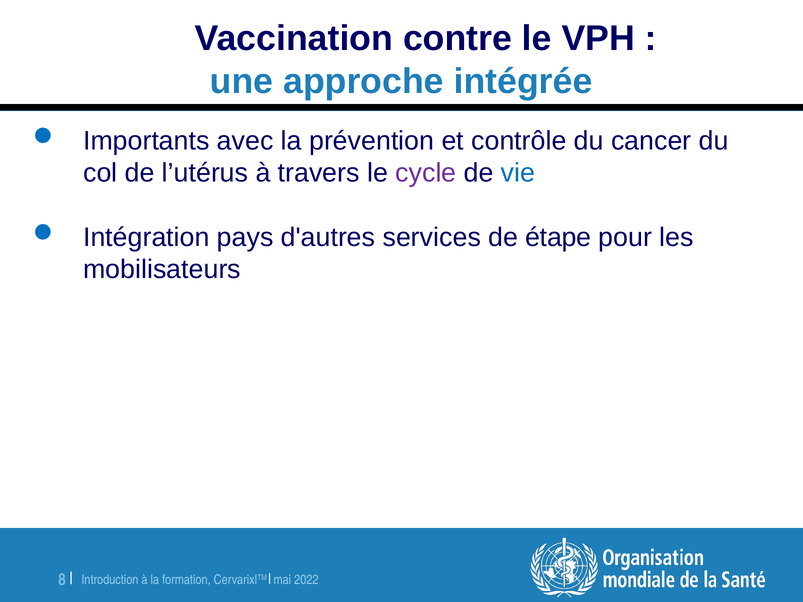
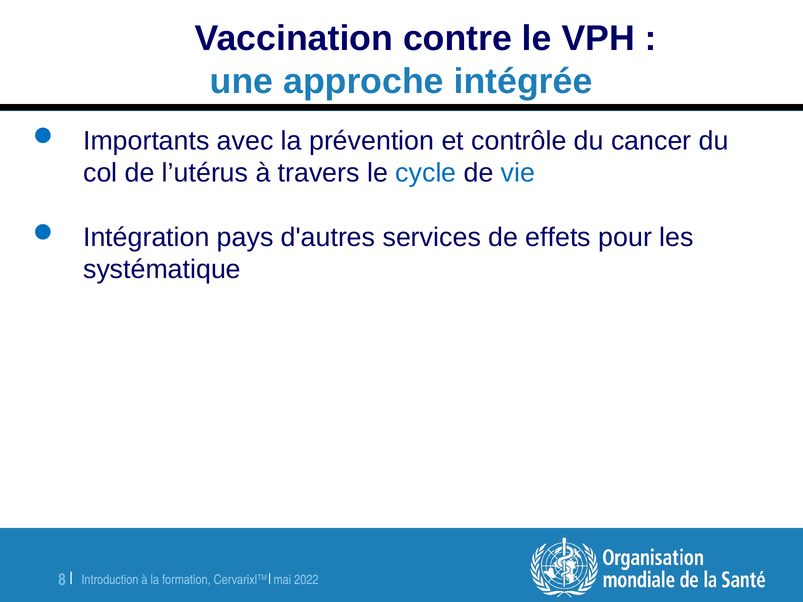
cycle colour: purple -> blue (426, 173)
étape: étape -> effets (558, 237)
mobilisateurs: mobilisateurs -> systématique (162, 270)
